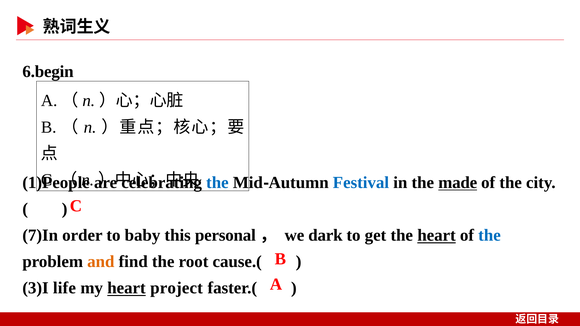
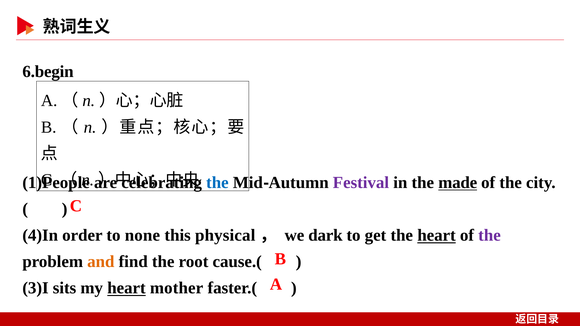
Festival colour: blue -> purple (361, 183)
7)In: 7)In -> 4)In (40, 235)
baby: baby -> none (142, 235)
personal: personal -> physical (225, 235)
the colour: blue -> purple (489, 235)
life: life -> sits (65, 288)
project: project -> mother (177, 288)
